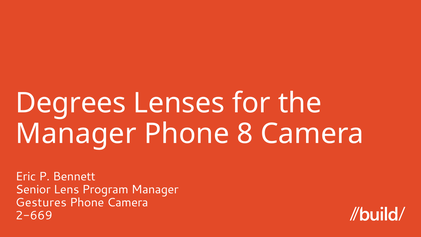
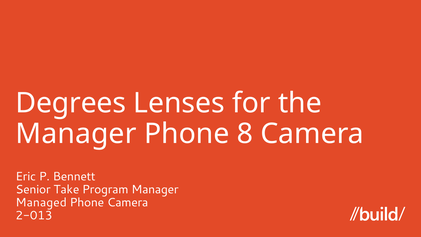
Lens: Lens -> Take (66, 189)
Gestures: Gestures -> Managed (41, 202)
2-669: 2-669 -> 2-013 (34, 215)
